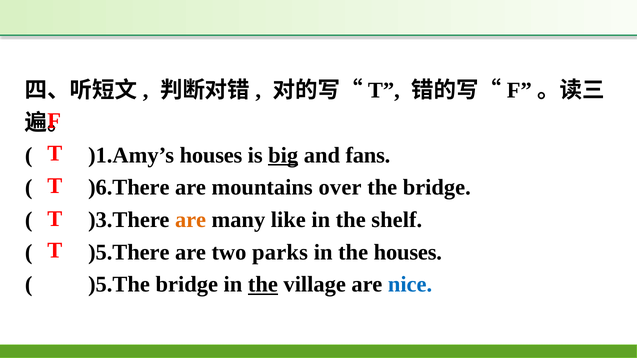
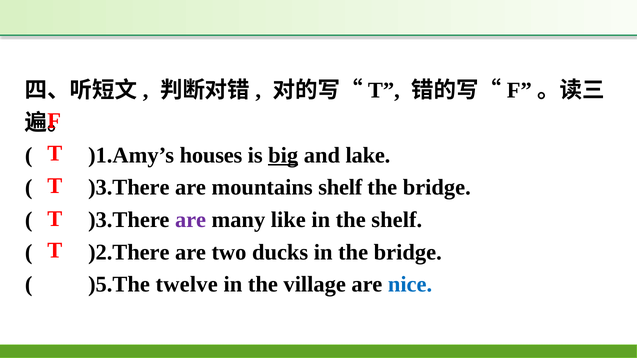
fans: fans -> lake (368, 155)
)6.There: )6.There -> )3.There (129, 188)
mountains over: over -> shelf (340, 188)
are colour: orange -> purple (191, 220)
)5.There: )5.There -> )2.There (129, 252)
parks: parks -> ducks (280, 252)
in the houses: houses -> bridge (408, 252)
)5.The bridge: bridge -> twelve (187, 285)
the underline: present -> none (263, 285)
